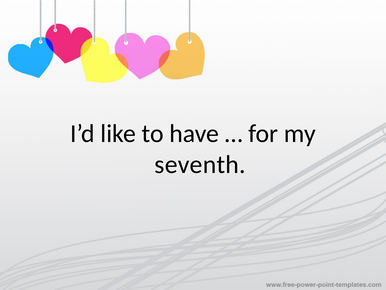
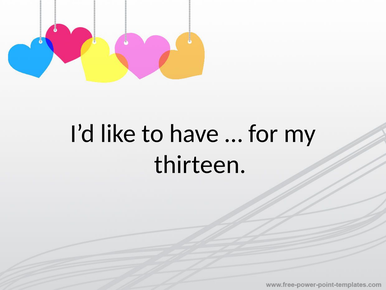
seventh: seventh -> thirteen (200, 164)
